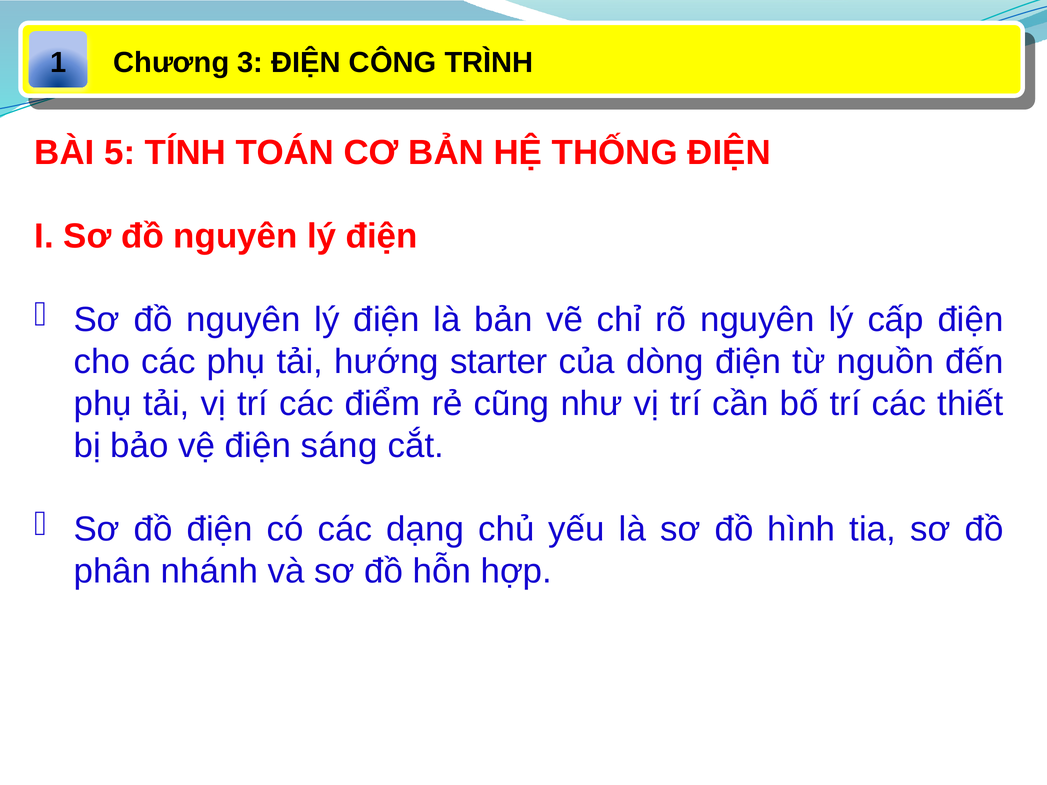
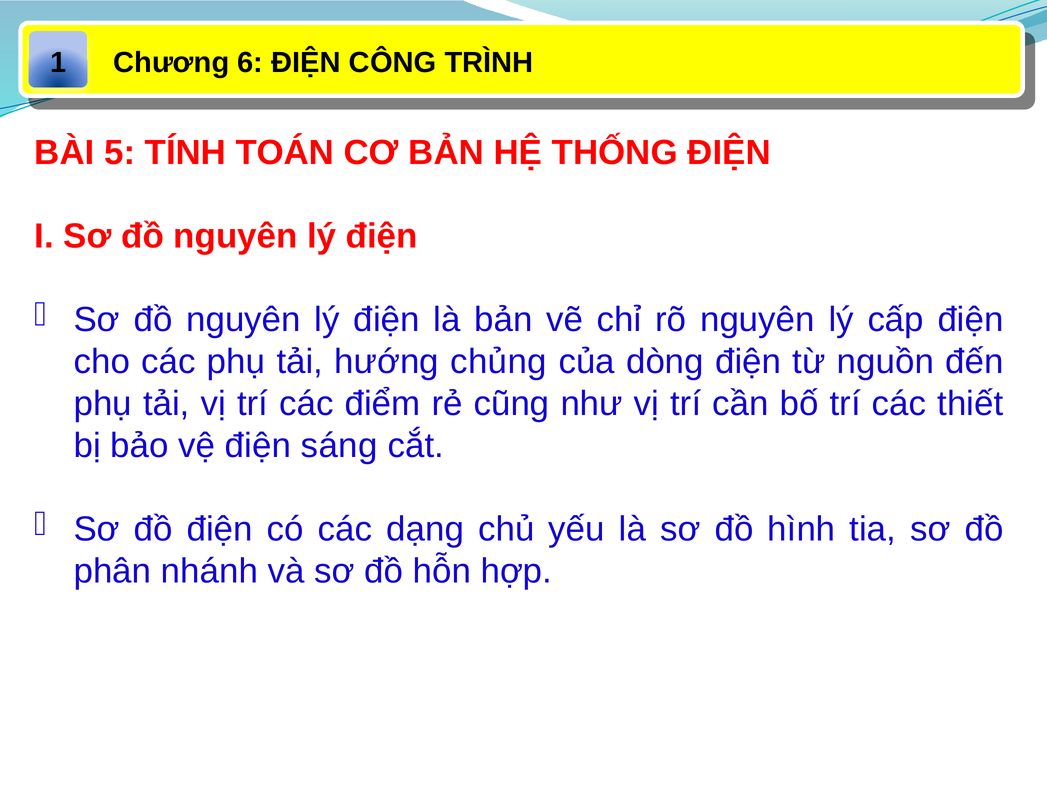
3: 3 -> 6 (250, 63)
starter: starter -> chủng (499, 362)
